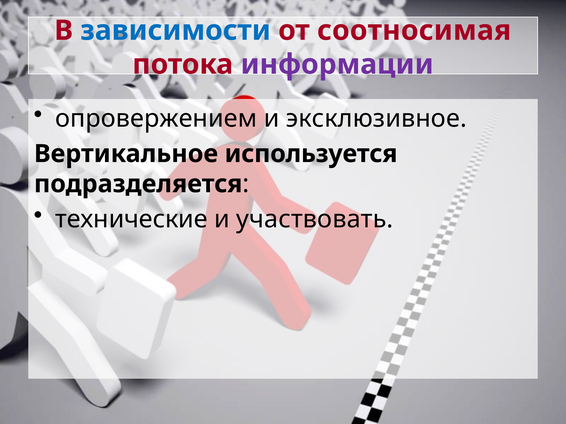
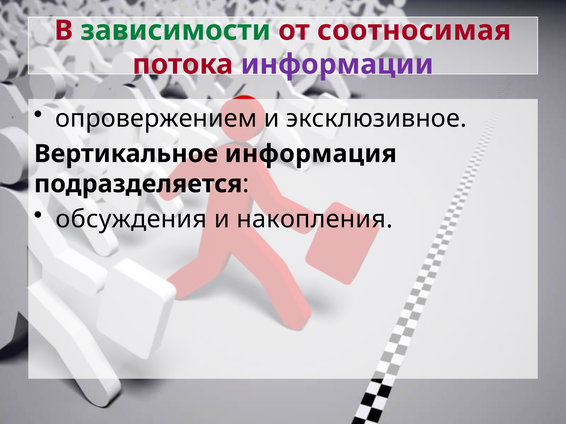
зависимости colour: blue -> green (176, 31)
используется: используется -> информация (311, 154)
технические: технические -> обсуждения (131, 219)
участвовать: участвовать -> накопления (315, 219)
